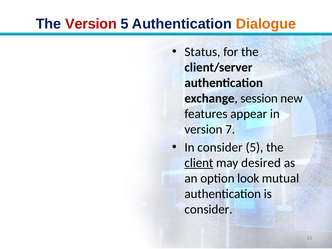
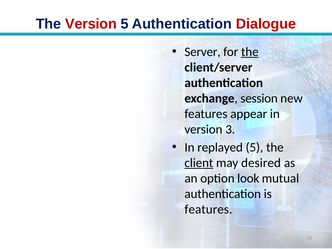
Dialogue colour: orange -> red (266, 24)
Status: Status -> Server (202, 52)
the underline: none -> present (250, 52)
7: 7 -> 3 (230, 129)
In consider: consider -> replayed (220, 147)
consider: consider -> features (208, 209)
